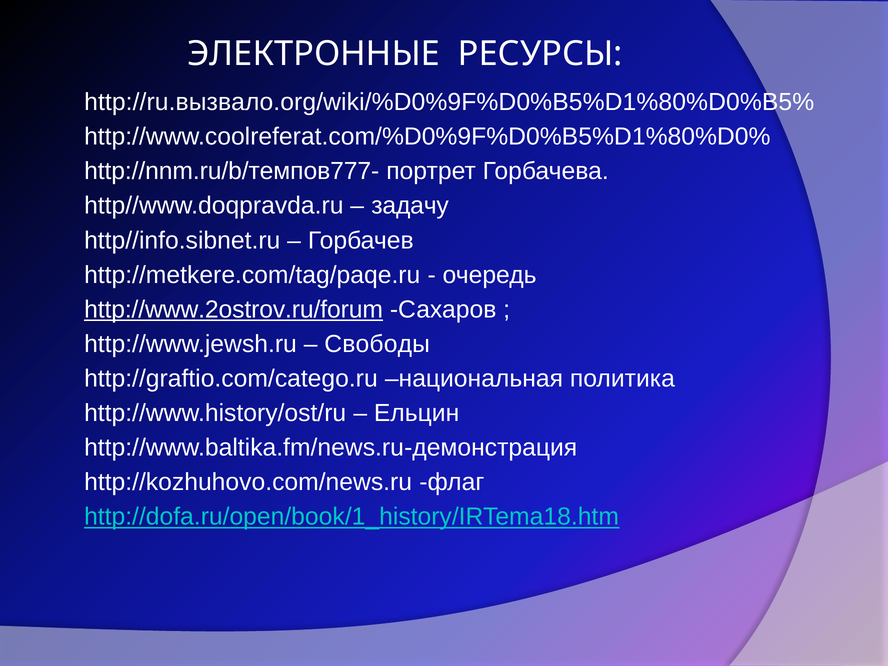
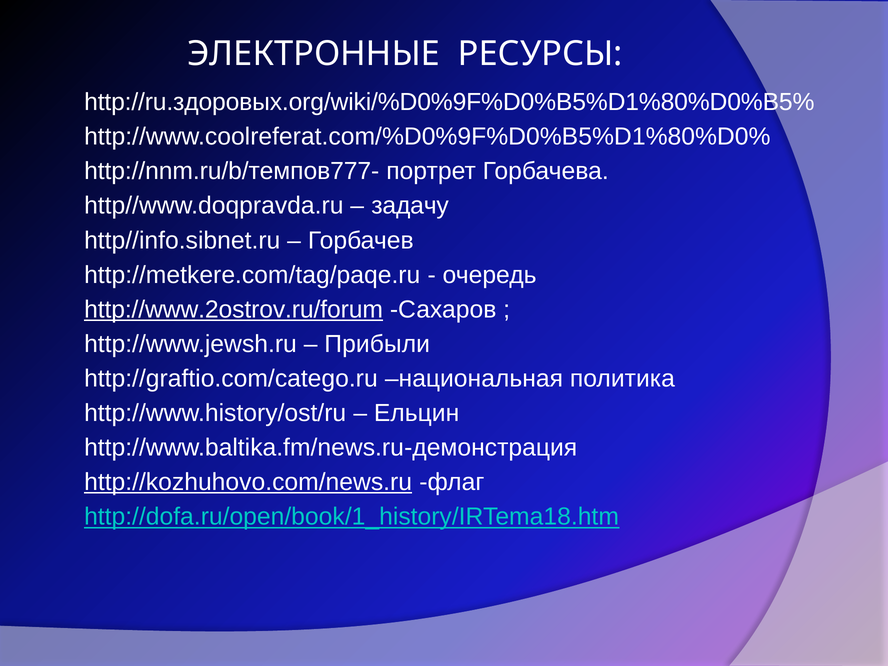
http://ru.вызвало.org/wiki/%D0%9F%D0%B5%D1%80%D0%B5%: http://ru.вызвало.org/wiki/%D0%9F%D0%B5%D1%80%D0%B5% -> http://ru.здоровых.org/wiki/%D0%9F%D0%B5%D1%80%D0%B5% (449, 102)
Свободы: Свободы -> Прибыли (377, 344)
http://kozhuhovo.com/news.ru underline: none -> present (248, 482)
